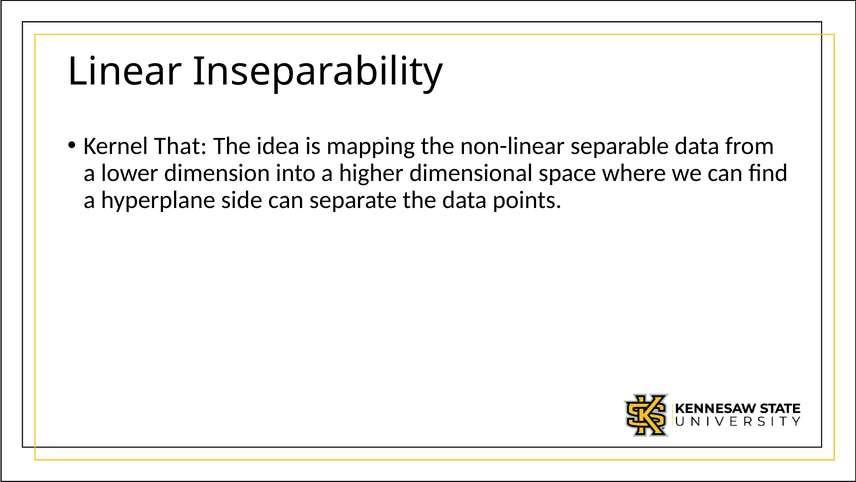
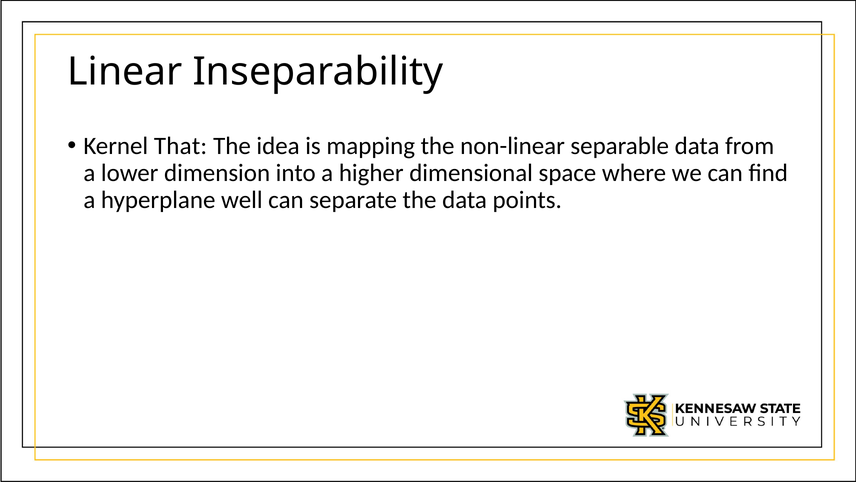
side: side -> well (242, 200)
